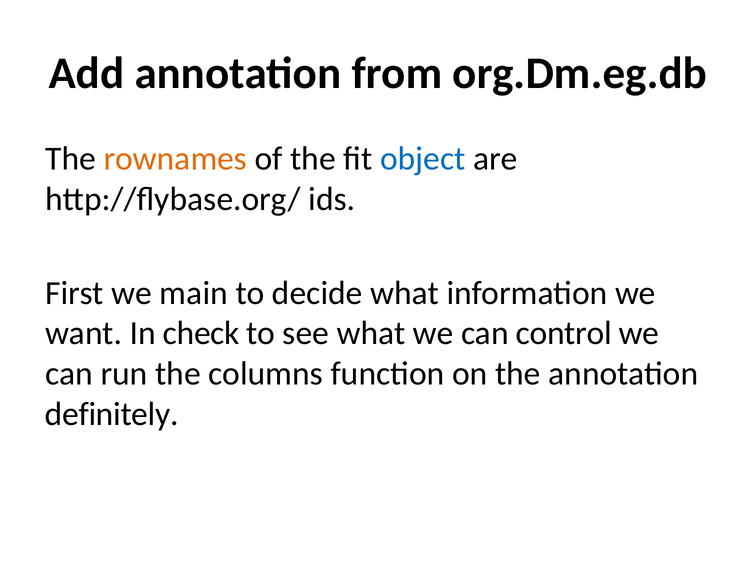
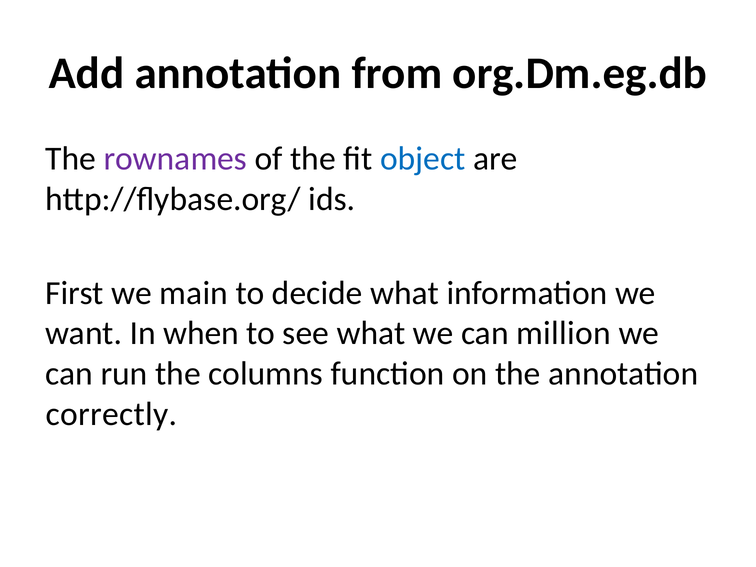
rownames colour: orange -> purple (175, 159)
check: check -> when (201, 333)
control: control -> million (564, 333)
definitely: definitely -> correctly (111, 414)
